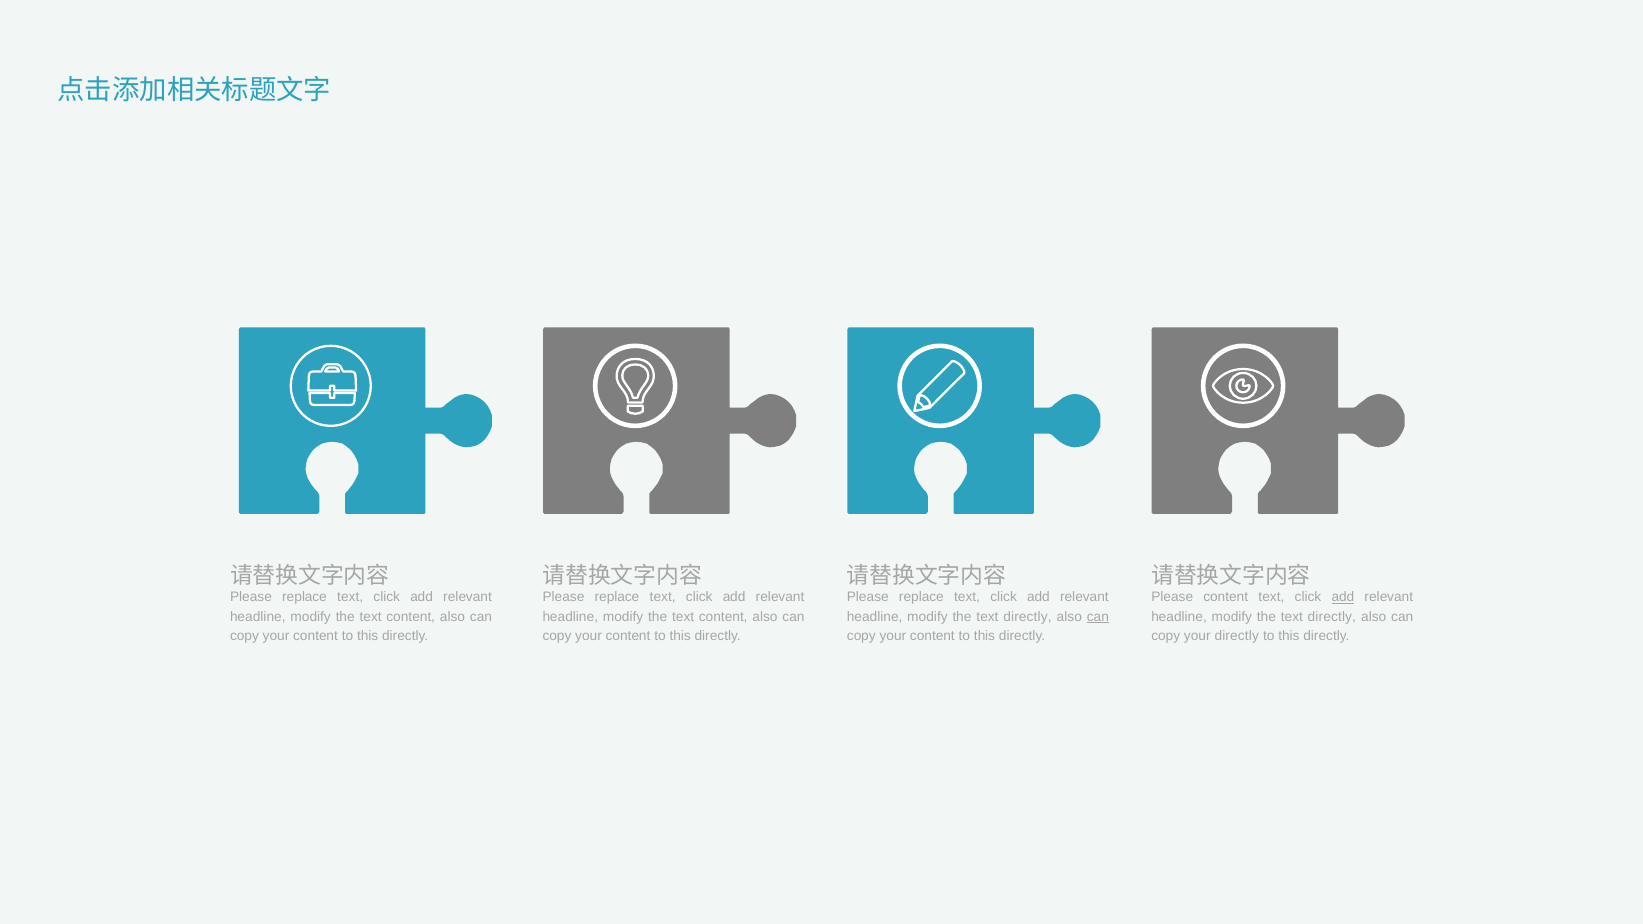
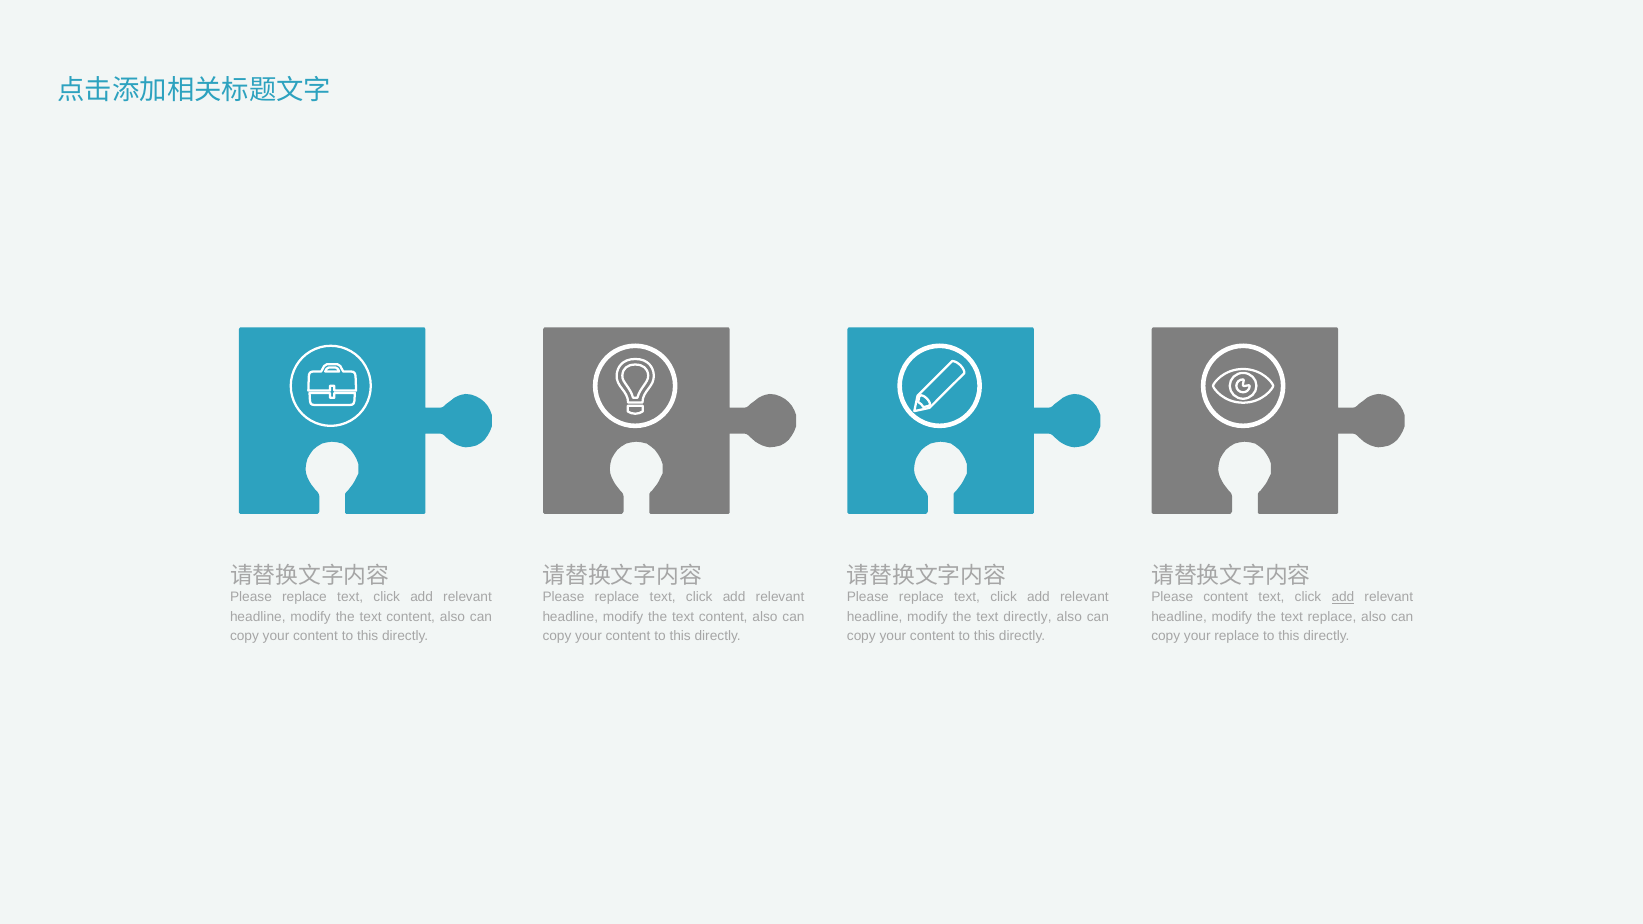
can underline: present -> none (1098, 617)
directly: directly -> replace (1332, 617)
your directly: directly -> replace (1237, 637)
